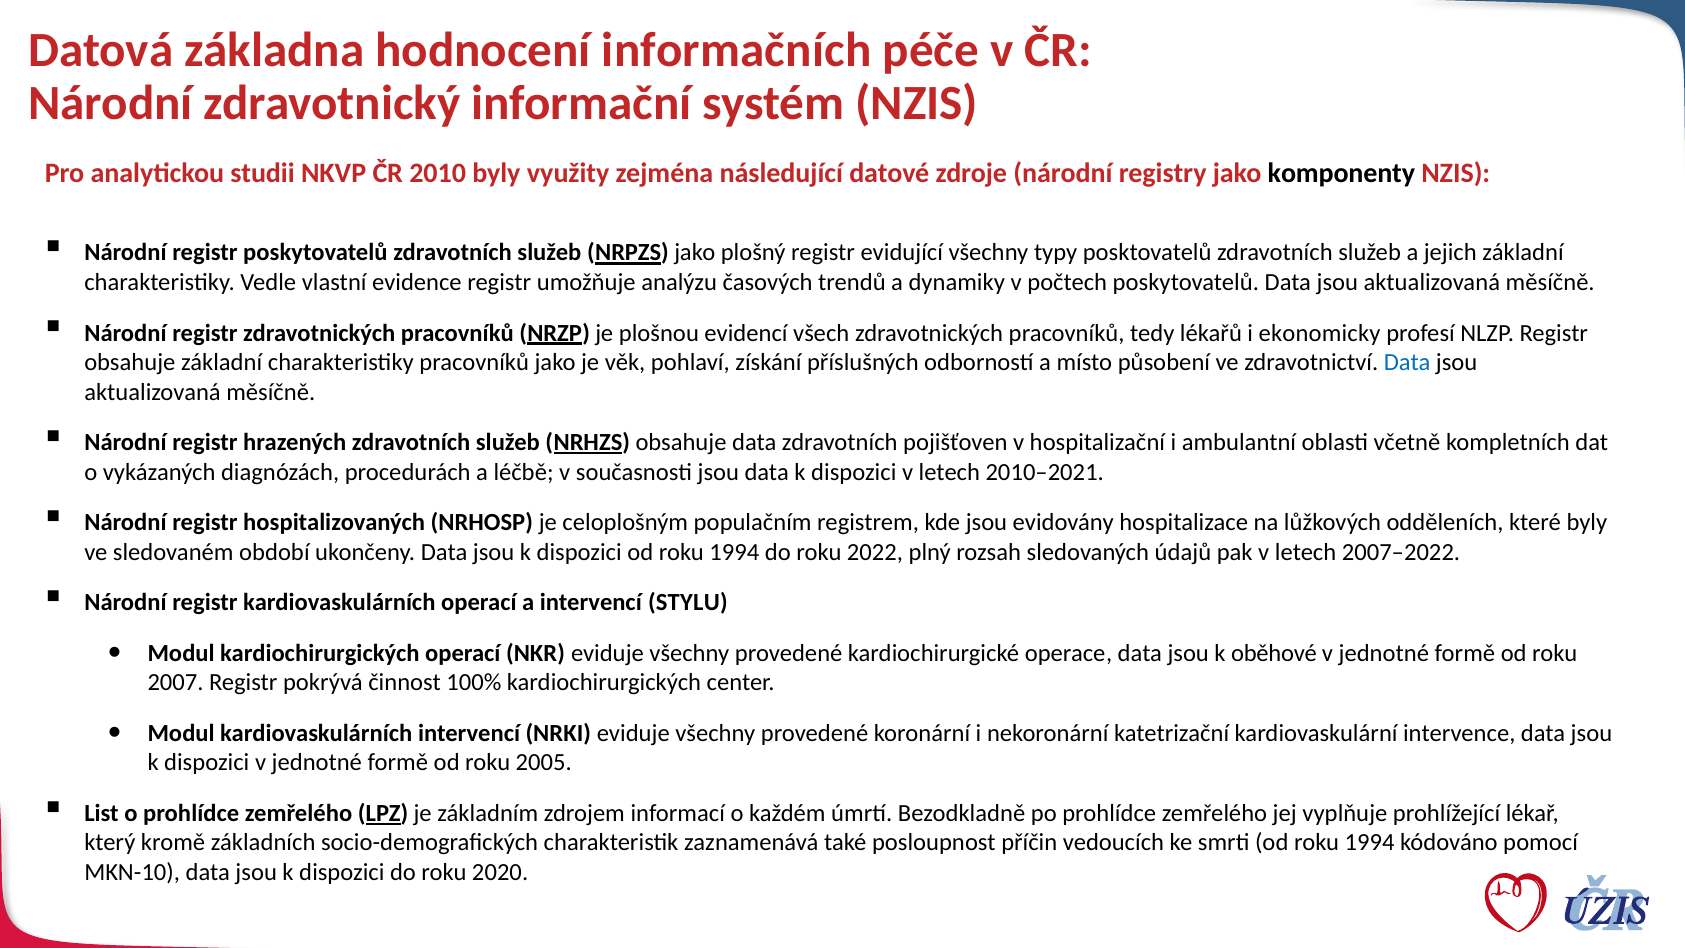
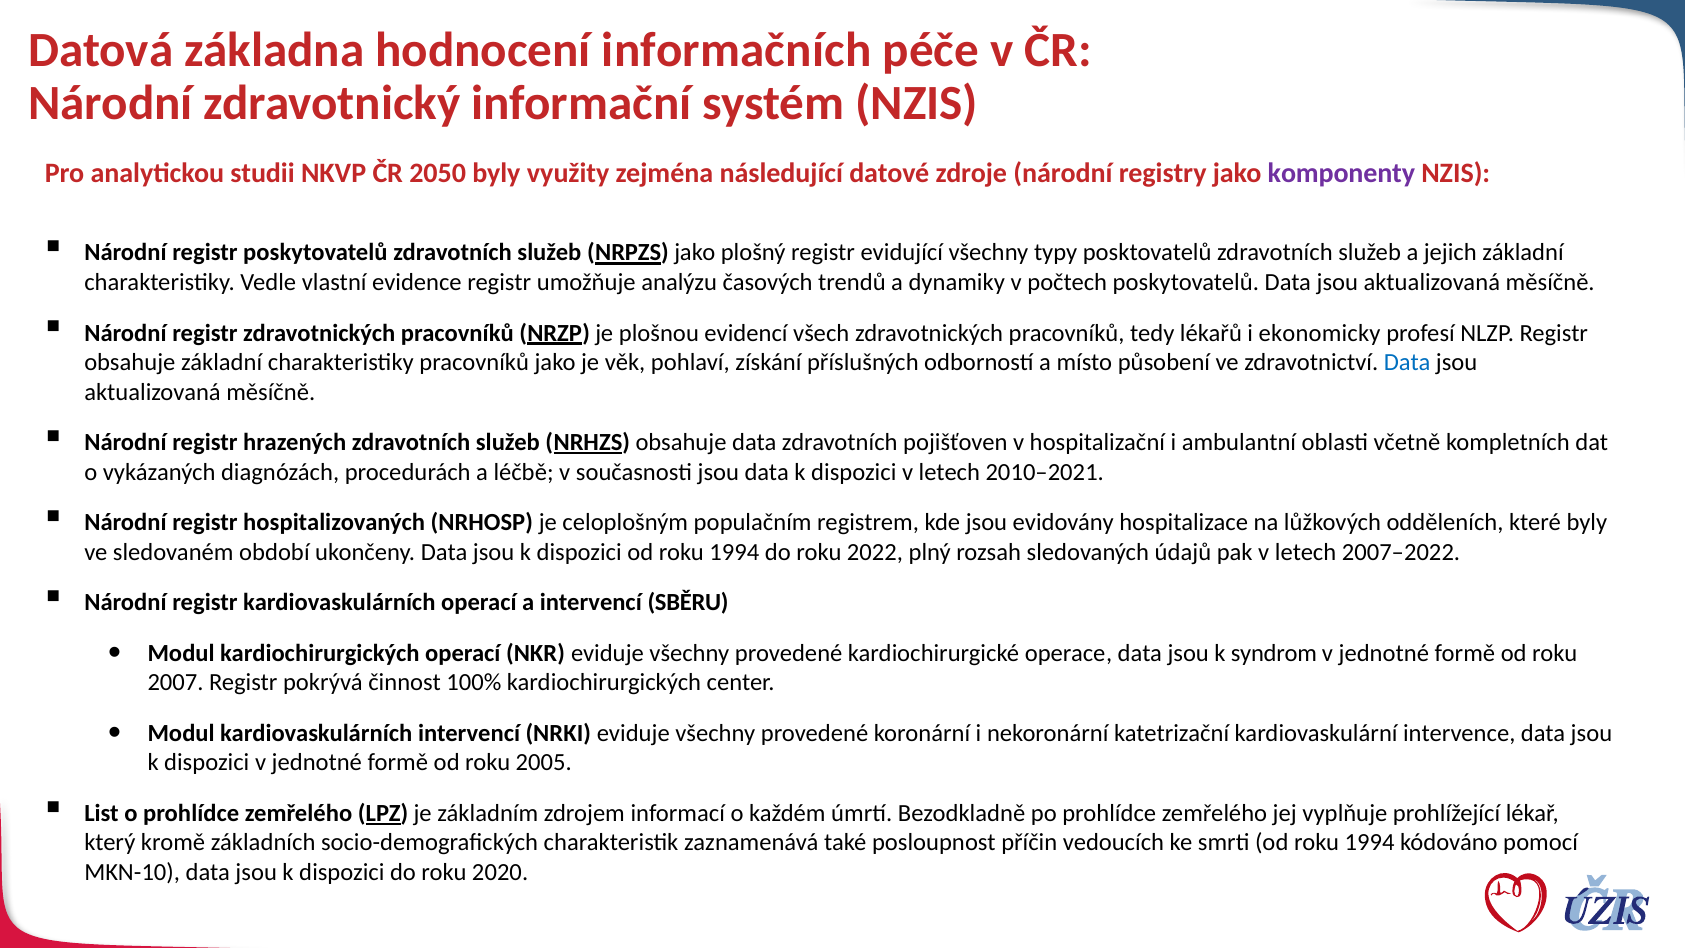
2010: 2010 -> 2050 (438, 173)
komponenty colour: black -> purple (1341, 173)
STYLU: STYLU -> SBĚRU (688, 603)
oběhové: oběhové -> syndrom (1274, 653)
